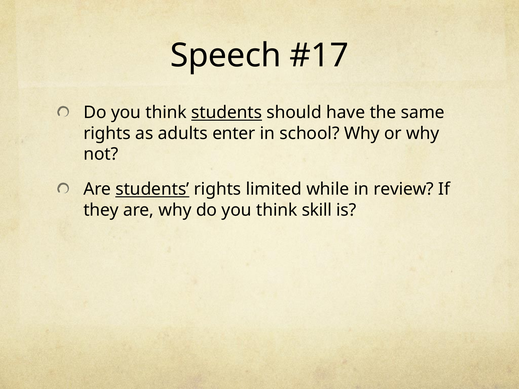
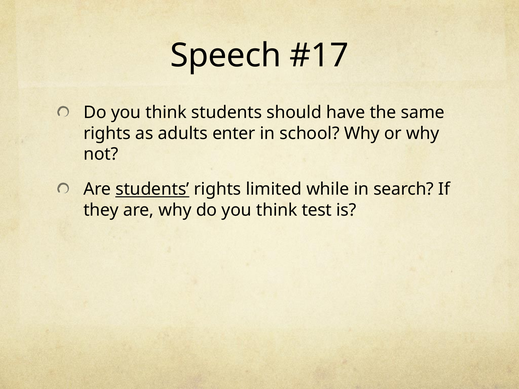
students underline: present -> none (227, 113)
review: review -> search (404, 189)
skill: skill -> test (317, 210)
